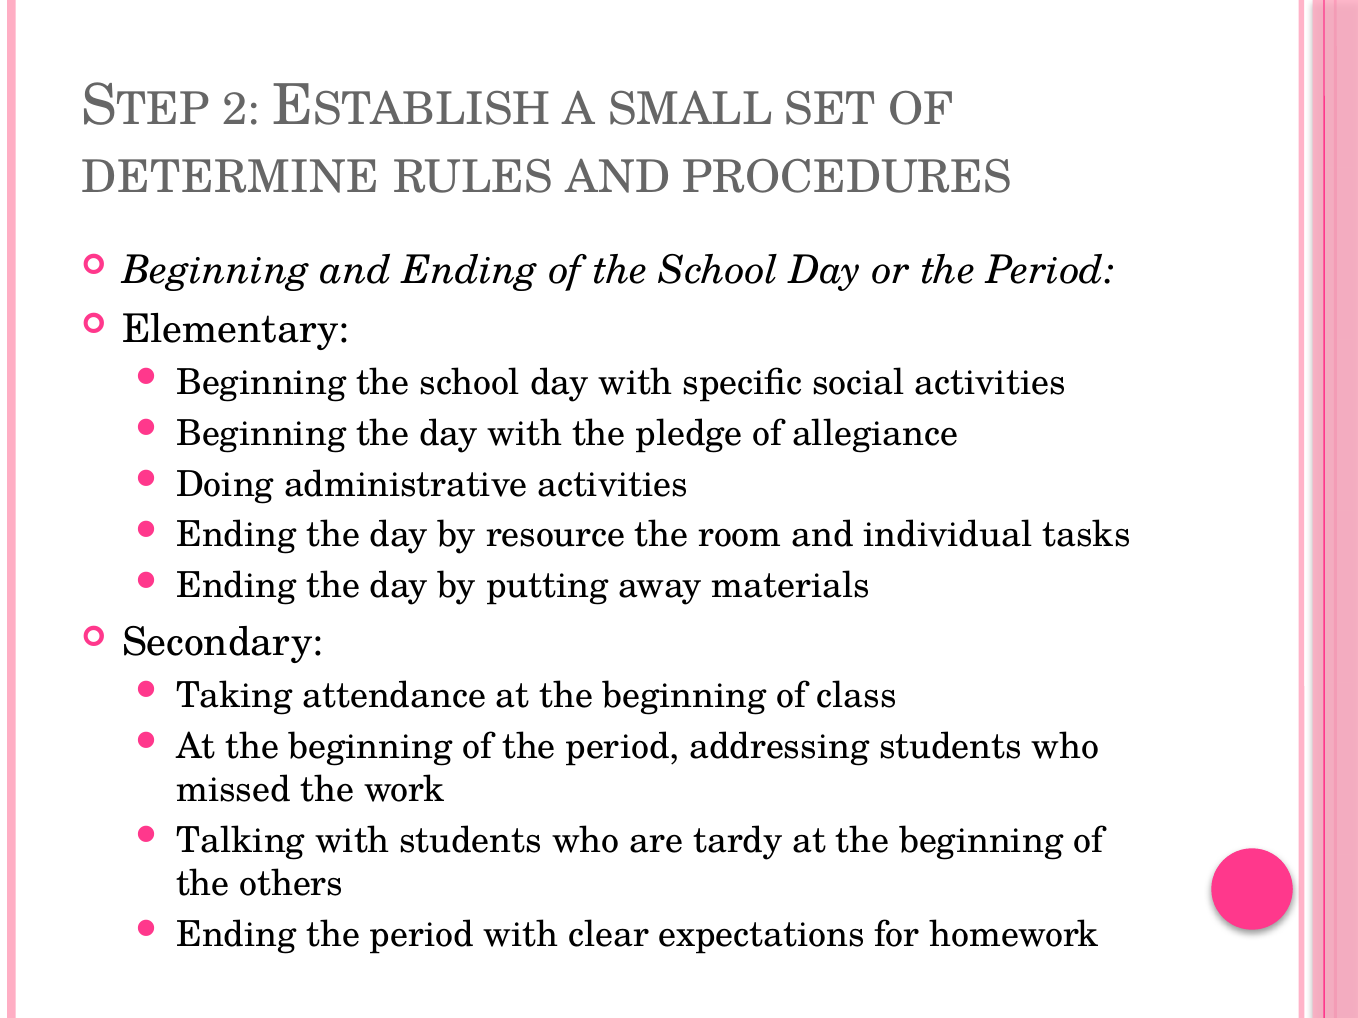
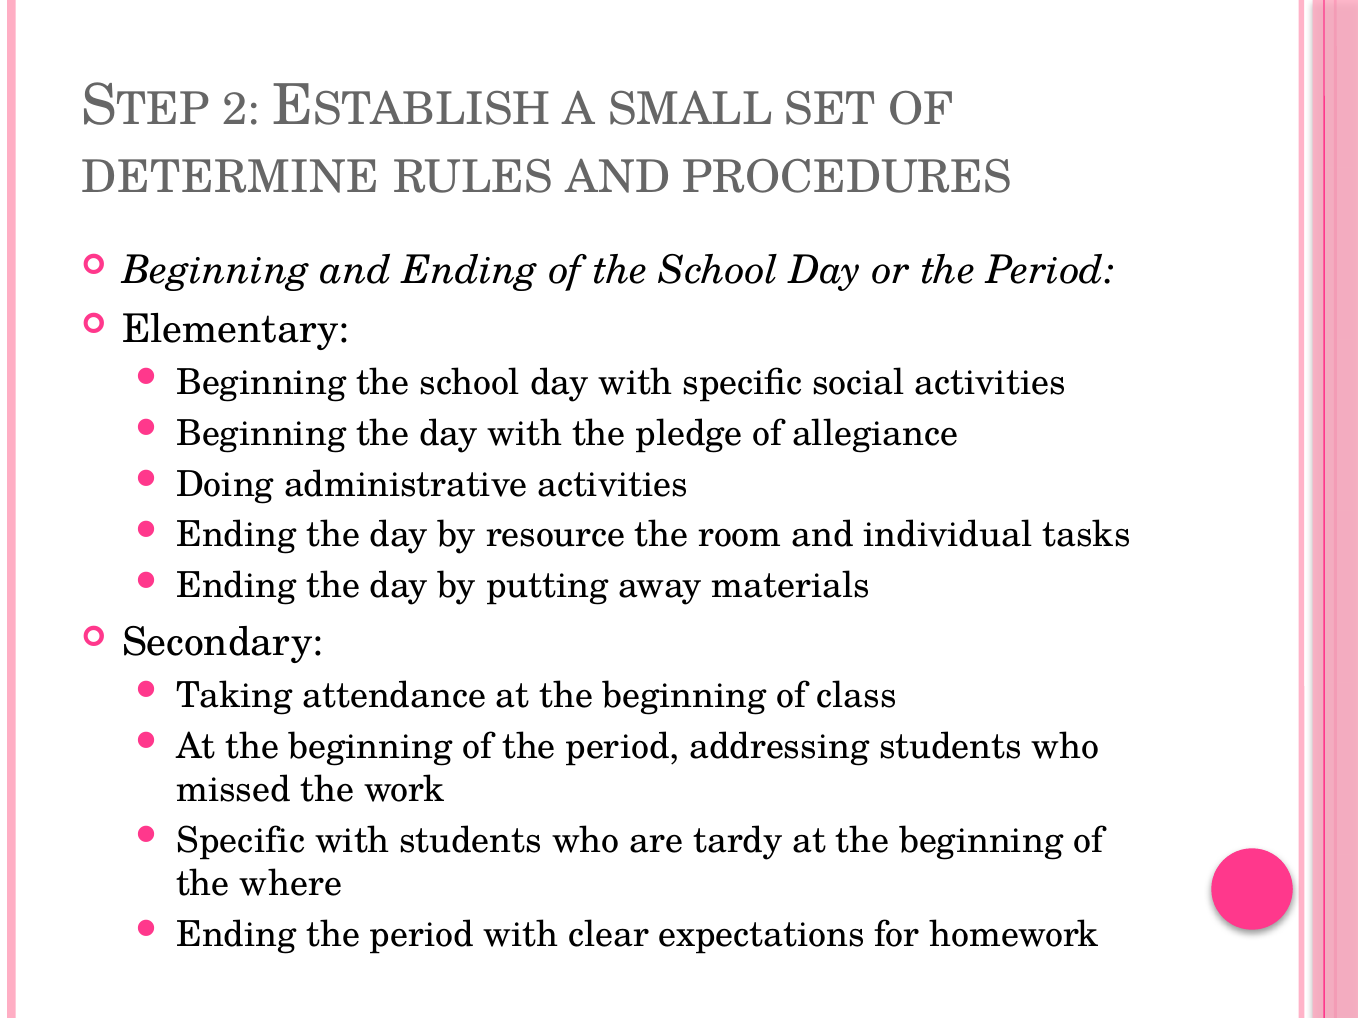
Talking: Talking -> Specific (241, 841)
others: others -> where (291, 884)
